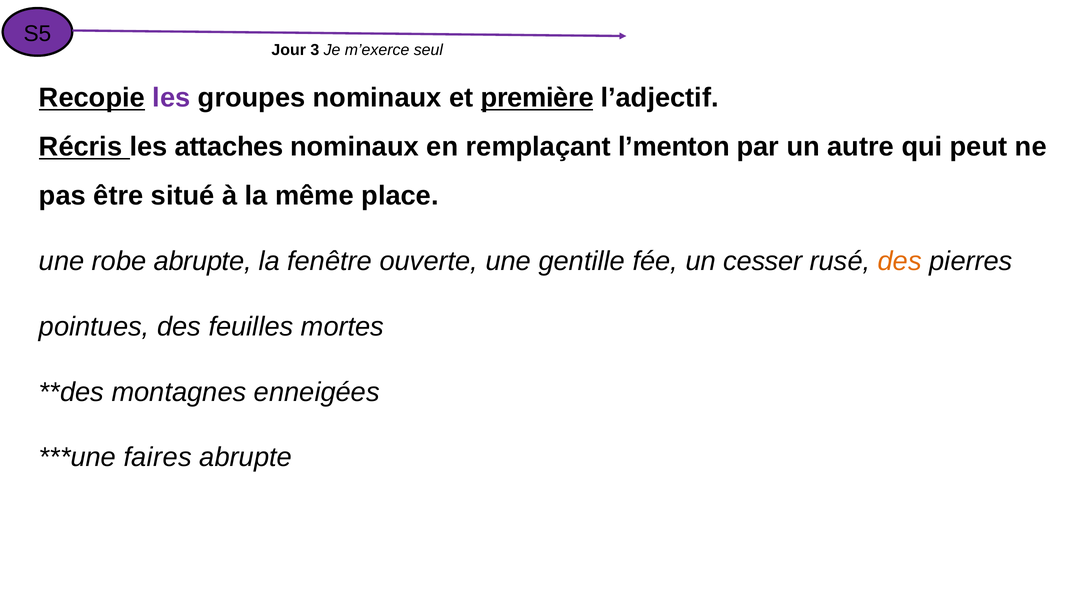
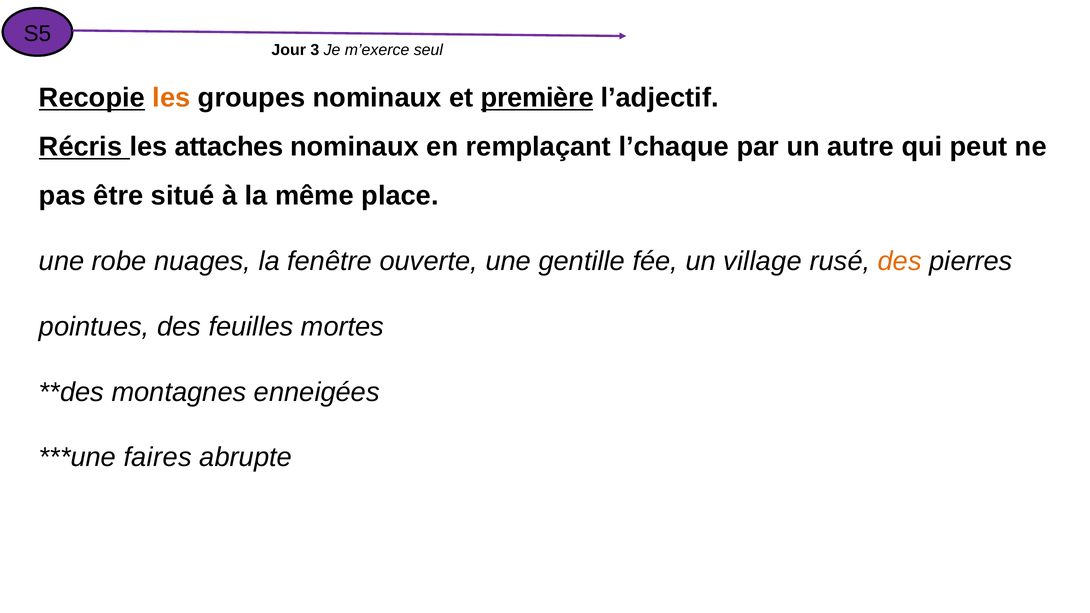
les colour: purple -> orange (171, 98)
l’menton: l’menton -> l’chaque (674, 147)
robe abrupte: abrupte -> nuages (203, 261)
cesser: cesser -> village (763, 261)
